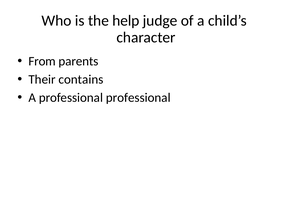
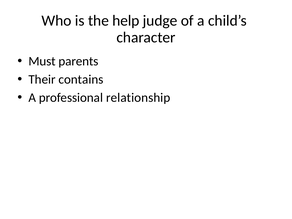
From: From -> Must (42, 61)
professional professional: professional -> relationship (138, 98)
